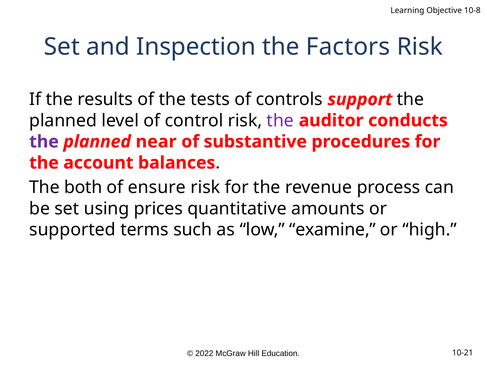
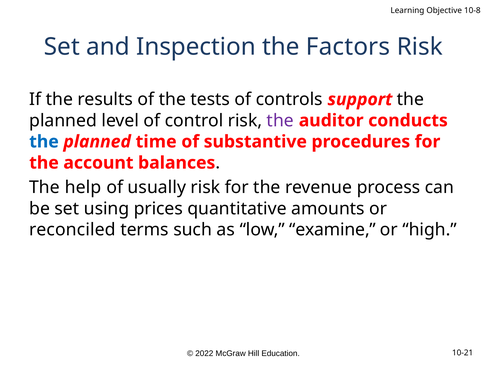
the colour: purple -> blue (44, 142)
near: near -> time (156, 142)
both: both -> help (83, 188)
ensure: ensure -> usually (157, 188)
supported: supported -> reconciled (72, 230)
